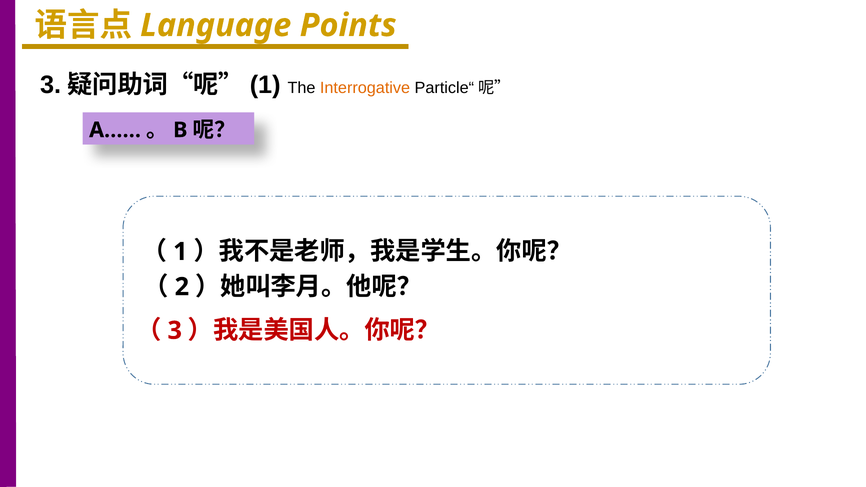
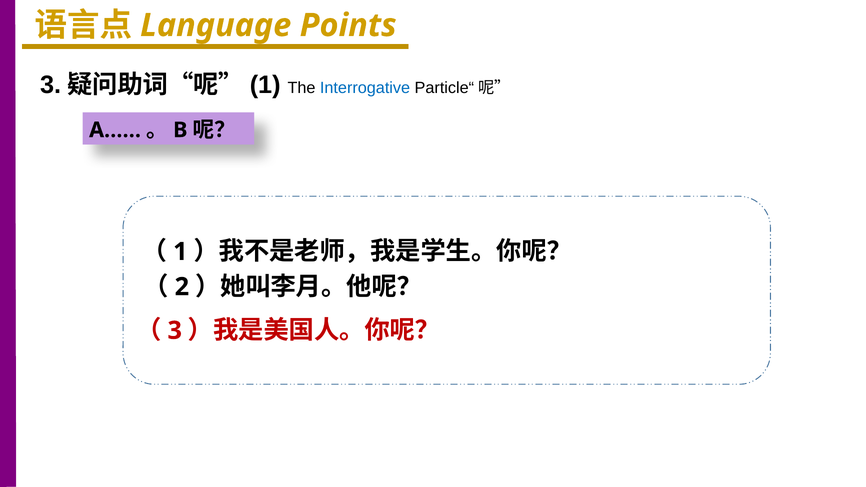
Interrogative colour: orange -> blue (365, 88)
